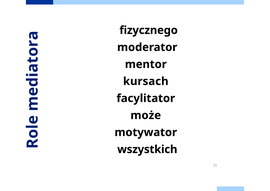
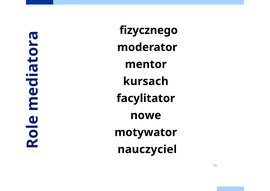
może: może -> nowe (146, 115)
wszystkich: wszystkich -> nauczyciel (147, 149)
